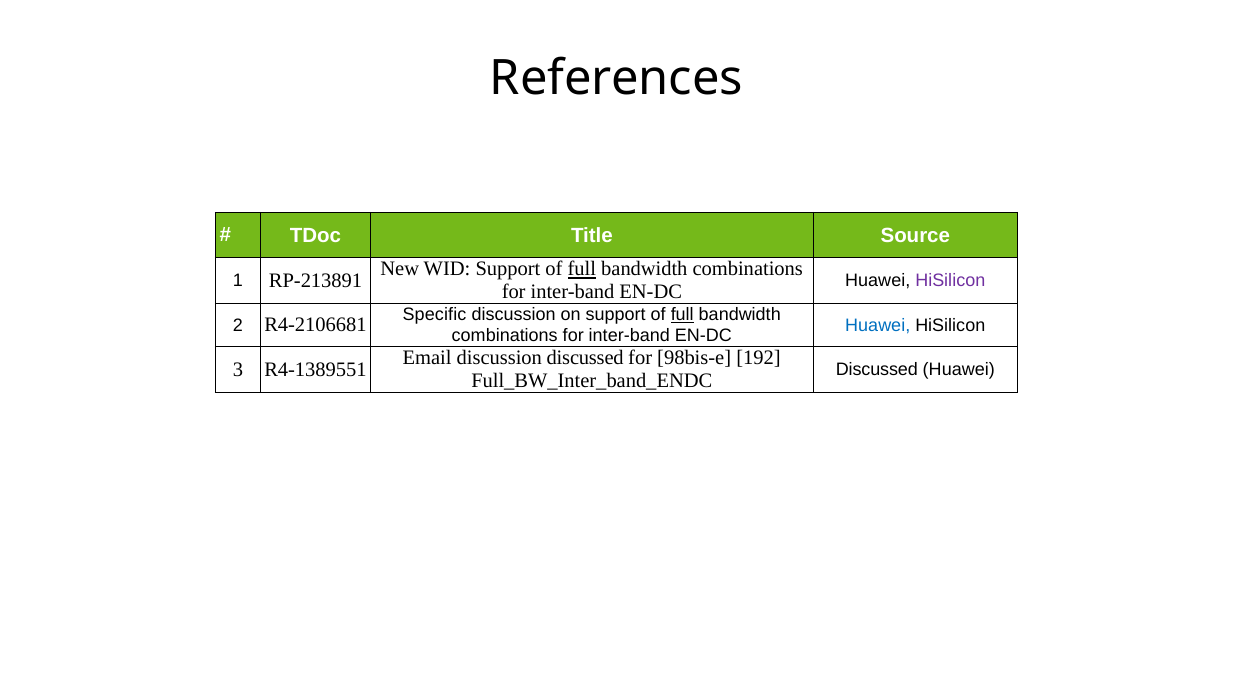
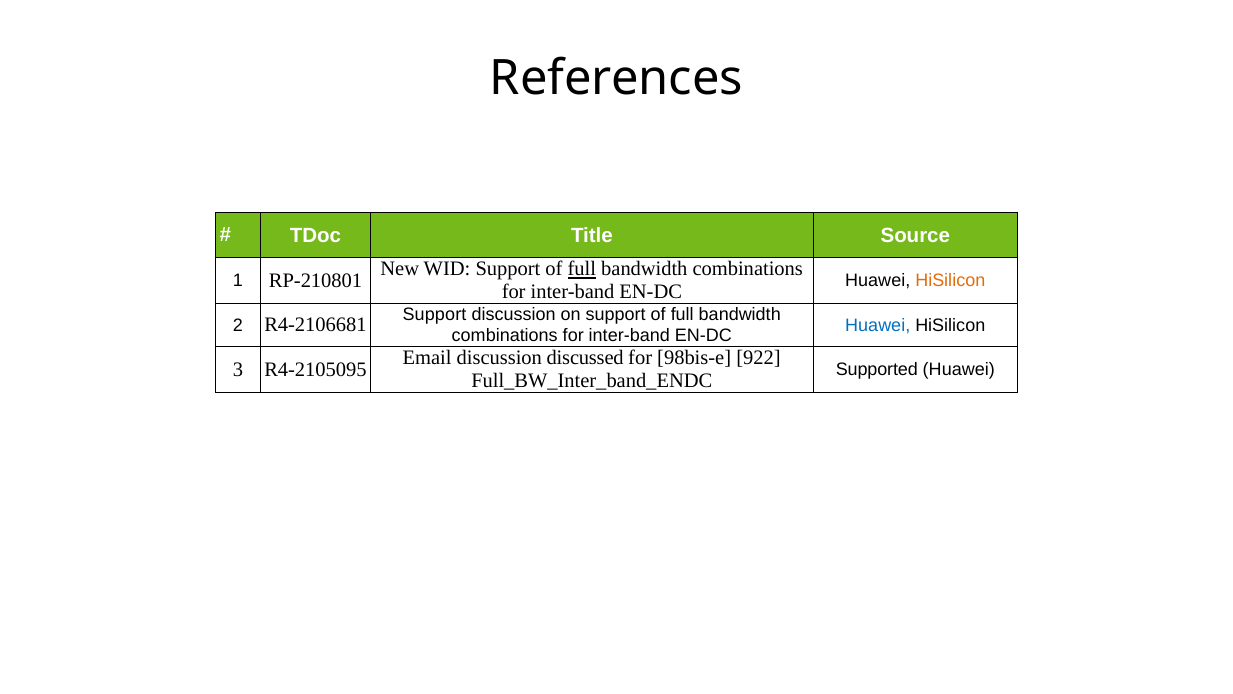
RP-213891: RP-213891 -> RP-210801 (316, 280)
HiSilicon colour: purple -> orange (950, 281)
R4-2106681 Specific: Specific -> Support (434, 315)
full underline: present -> none (682, 315)
192: 192 -> 922 (758, 358)
R4-1389551: R4-1389551 -> R4-2105095 (315, 369)
Discussed: Discussed -> Supported (877, 369)
